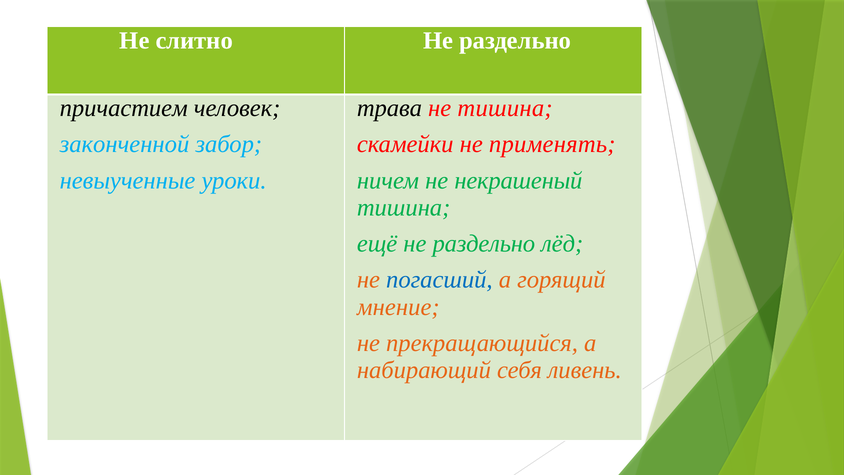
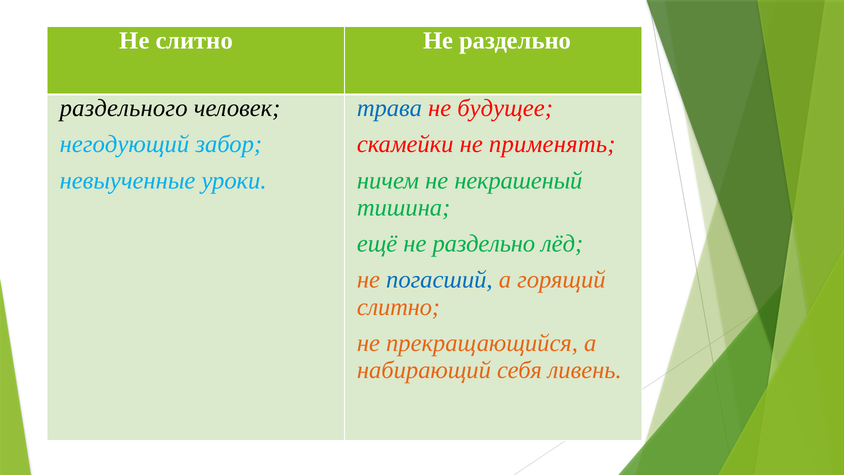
причастием: причастием -> раздельного (124, 108)
трава colour: black -> blue (389, 108)
не тишина: тишина -> будущее (505, 108)
законченной: законченной -> негодующий (124, 144)
мнение: мнение -> слитно (398, 307)
